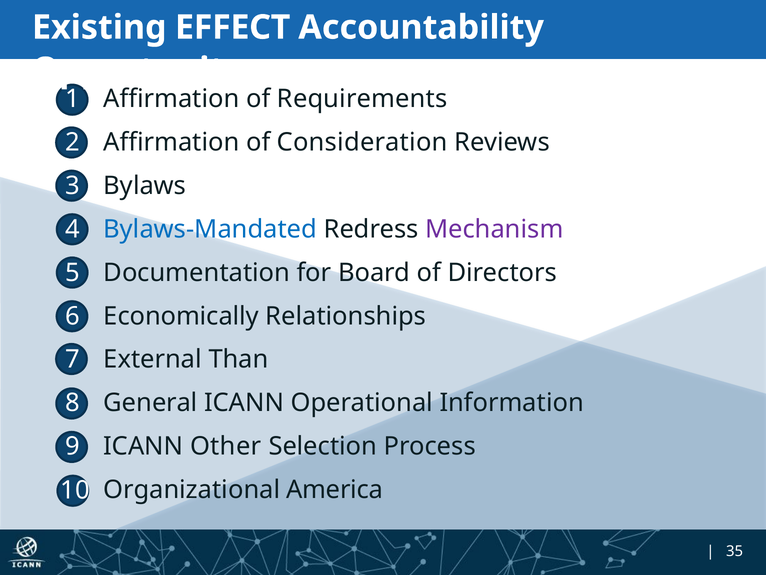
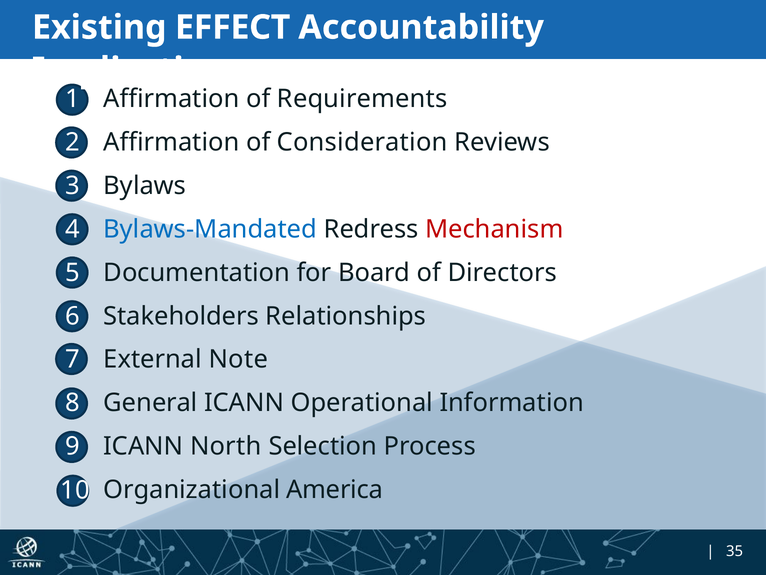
Opportunity: Opportunity -> Implications (138, 70)
Mechanism colour: purple -> red (494, 229)
Economically: Economically -> Stakeholders (181, 316)
Than: Than -> Note (238, 359)
Other: Other -> North (226, 446)
